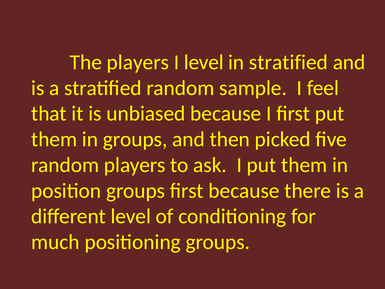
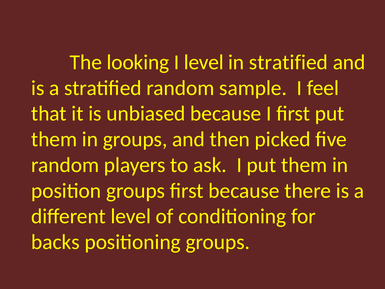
The players: players -> looking (138, 62)
much: much -> backs (55, 242)
